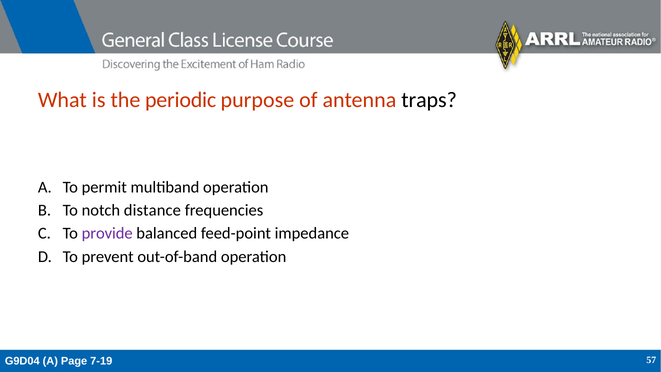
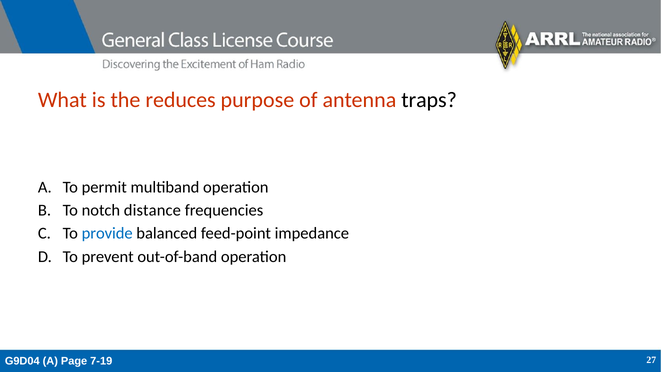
periodic: periodic -> reduces (181, 100)
provide colour: purple -> blue (107, 233)
57: 57 -> 27 (651, 360)
